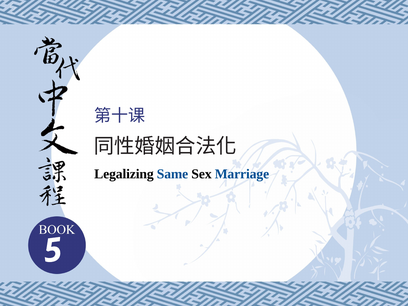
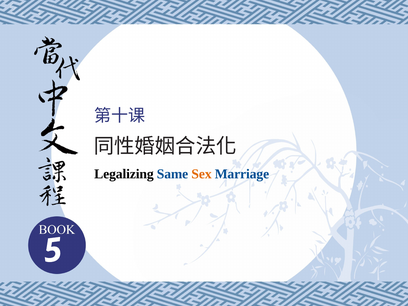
Sex colour: black -> orange (202, 174)
